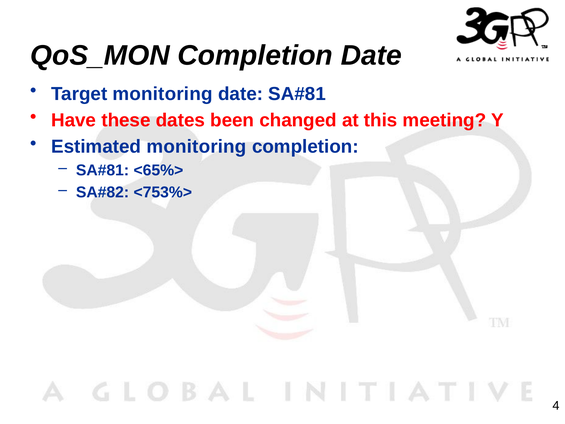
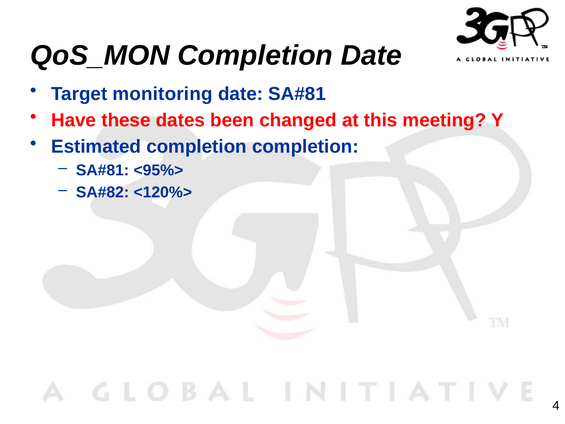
Estimated monitoring: monitoring -> completion (197, 146)
<65%>: <65%> -> <95%> (158, 170)
<753%>: <753%> -> <120%> (163, 192)
